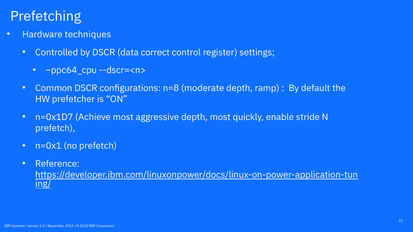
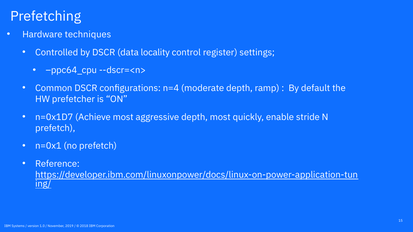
correct: correct -> locality (155, 52)
n=8: n=8 -> n=4 (171, 88)
